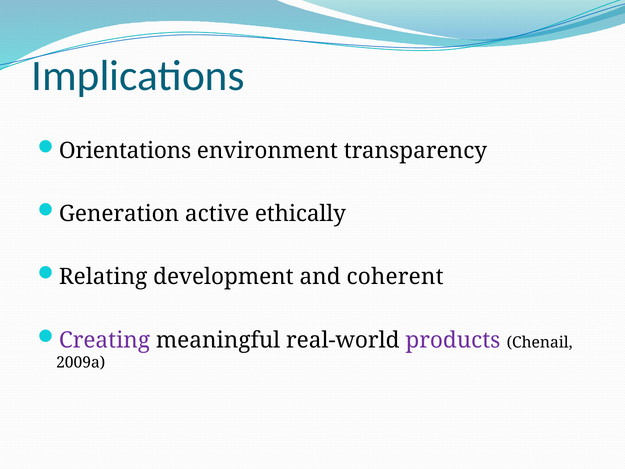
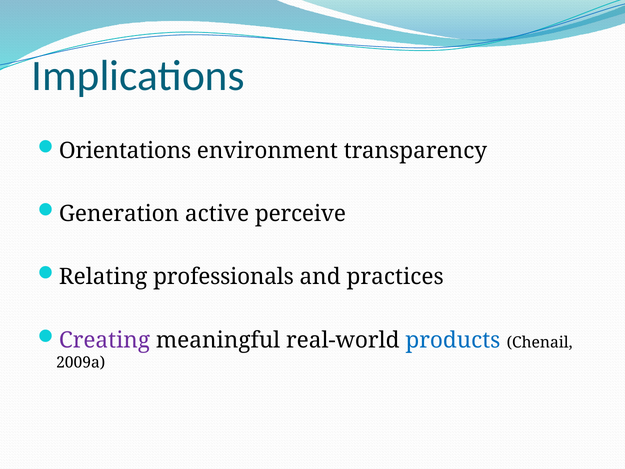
ethically: ethically -> perceive (300, 214)
development: development -> professionals (224, 277)
coherent: coherent -> practices (395, 277)
products colour: purple -> blue (453, 340)
